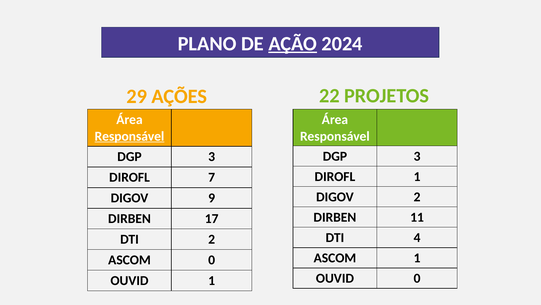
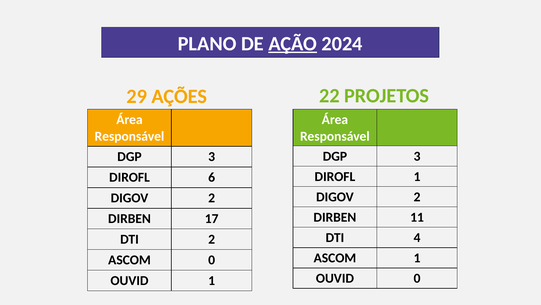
Responsável underline: present -> none (129, 136)
7: 7 -> 6 (212, 177)
9: 9 -> 2 (212, 198)
